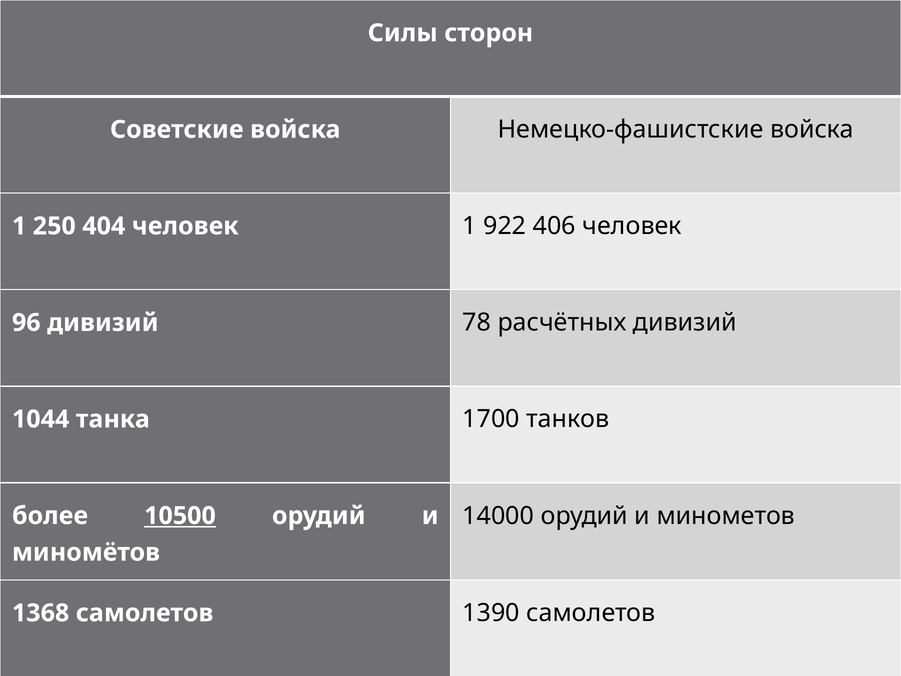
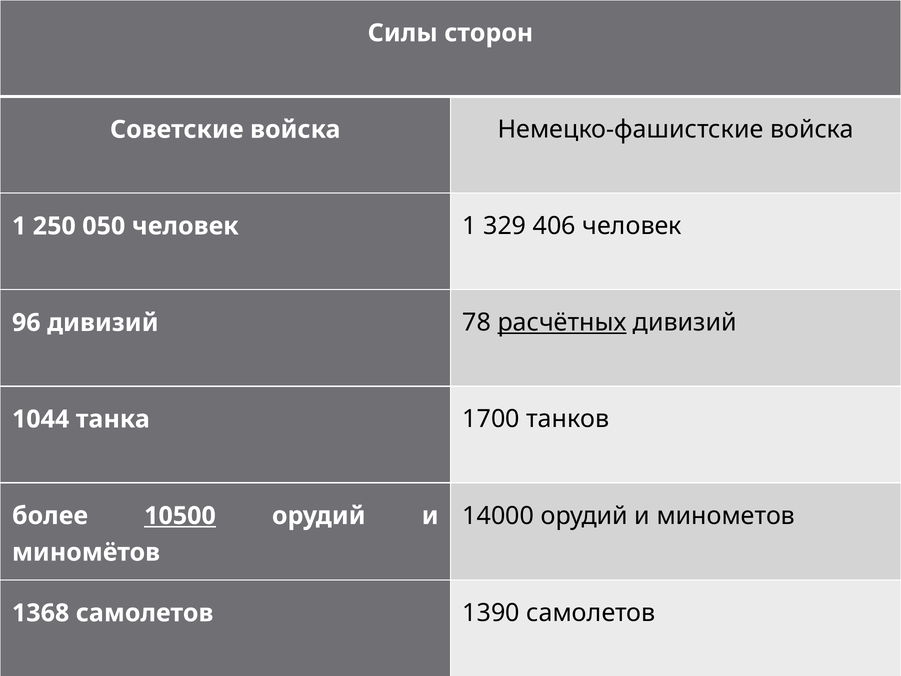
404: 404 -> 050 (104, 226)
922: 922 -> 329 (505, 226)
расчётных underline: none -> present (562, 323)
